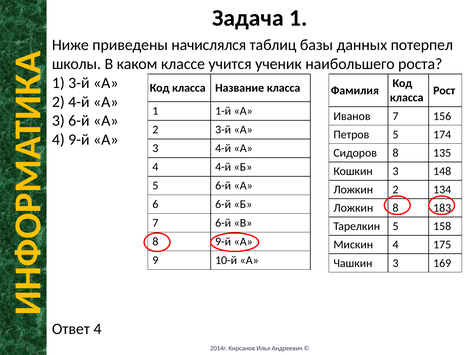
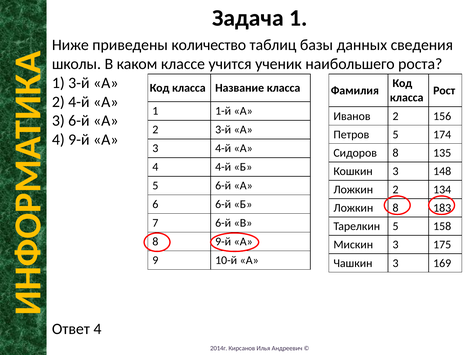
начислялся: начислялся -> количество (209, 45)
потерпел: потерпел -> сведения (422, 45)
Иванов 7: 7 -> 2 (396, 116)
Мискин 4: 4 -> 3 (396, 245)
